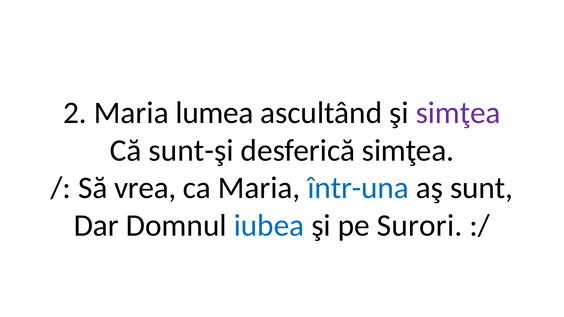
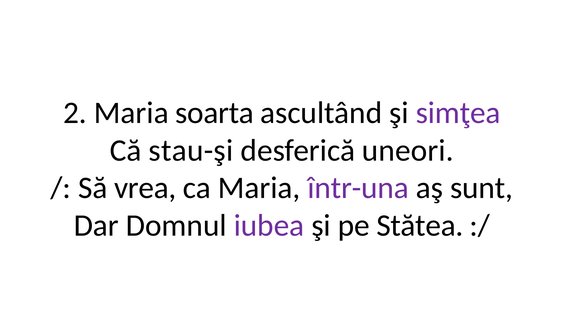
lumea: lumea -> soarta (215, 113)
sunt-şi: sunt-şi -> stau-şi (191, 150)
desferică simţea: simţea -> uneori (408, 150)
într-una colour: blue -> purple (358, 188)
iubea colour: blue -> purple (269, 226)
Surori: Surori -> Stătea (420, 226)
